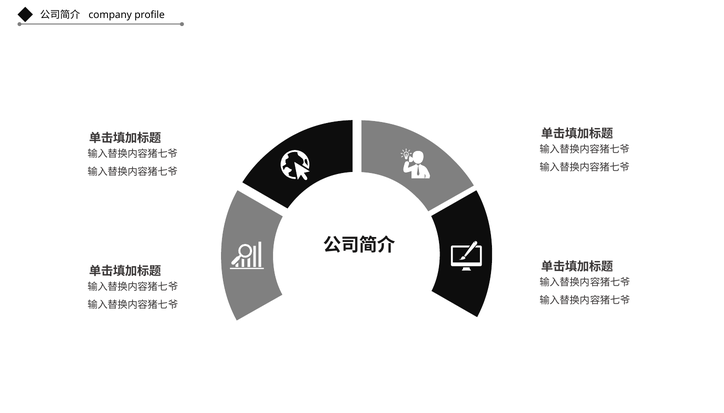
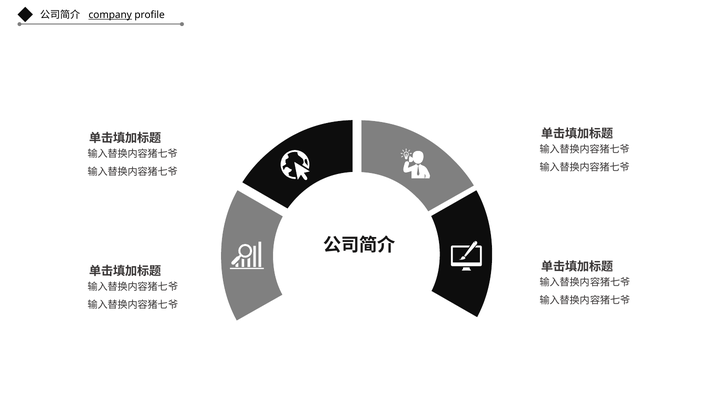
company underline: none -> present (110, 15)
